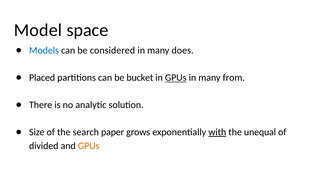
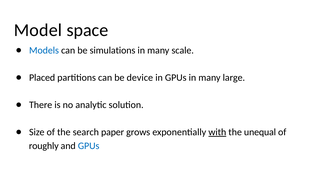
considered: considered -> simulations (113, 50)
does: does -> scale (183, 50)
bucket: bucket -> device (140, 78)
GPUs underline: present -> none (176, 78)
from: from -> large (234, 78)
divided: divided -> roughly (44, 146)
GPUs colour: orange -> blue (89, 146)
